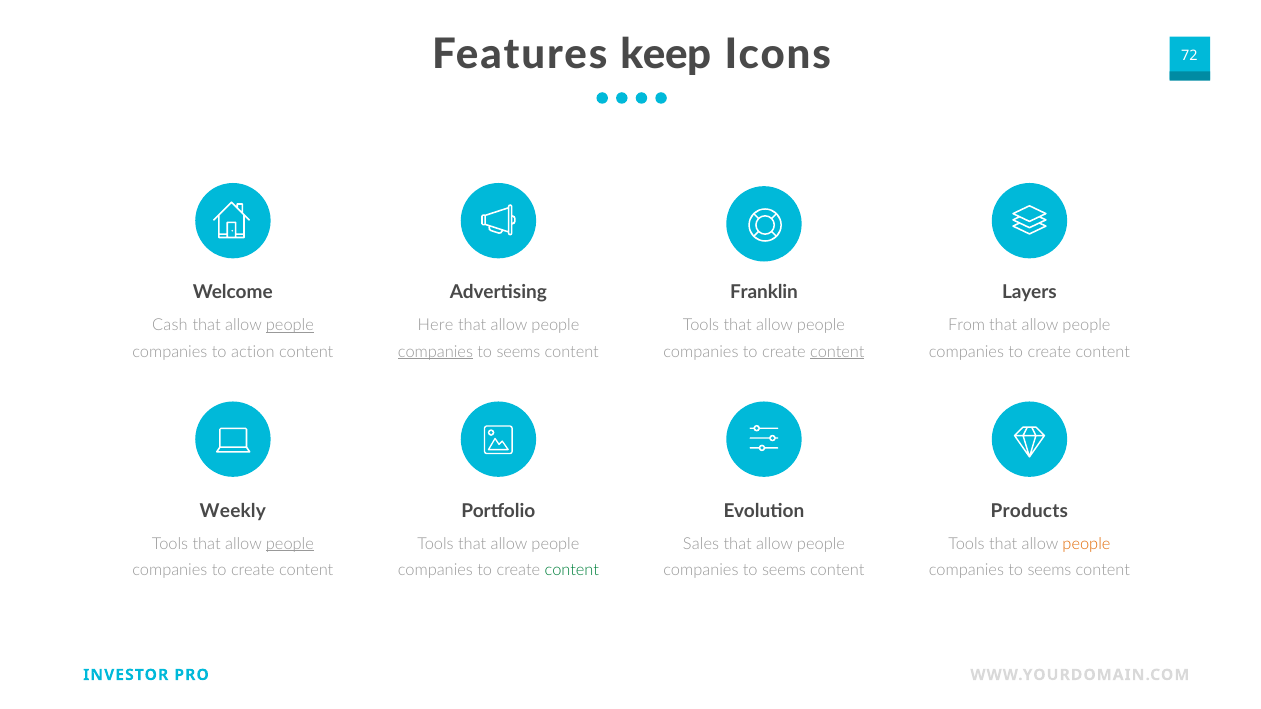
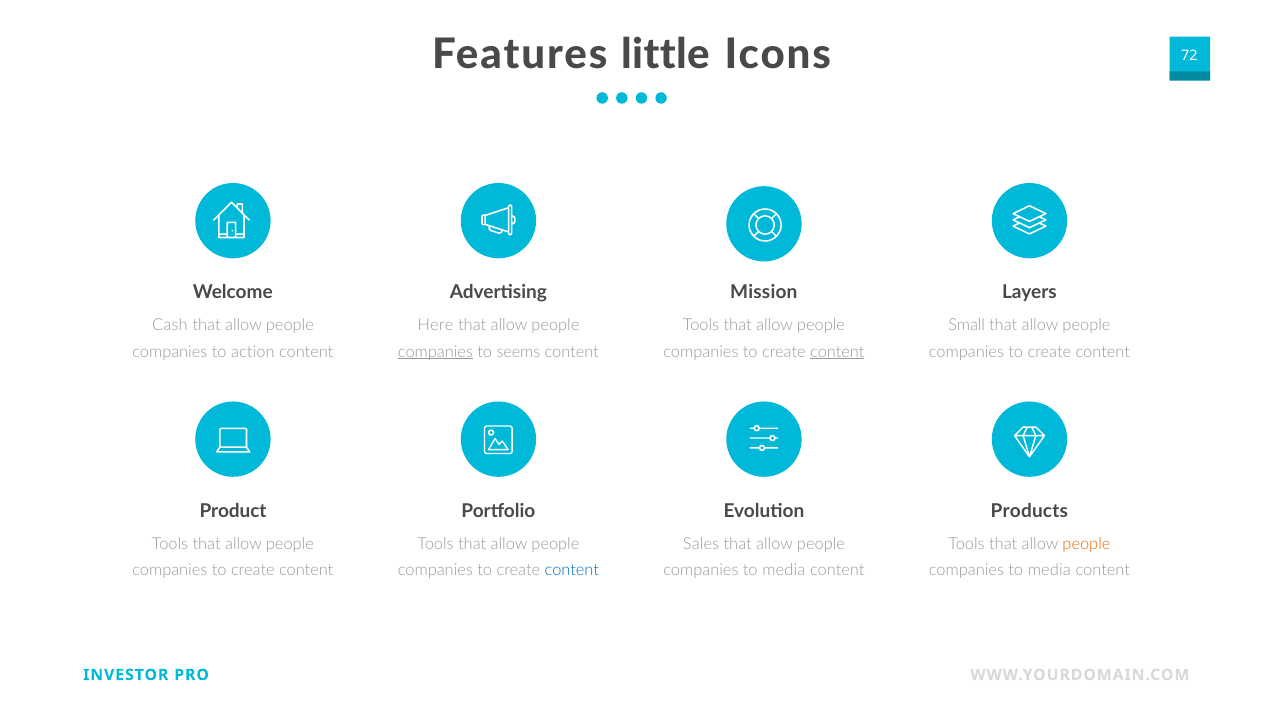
keep: keep -> little (665, 55)
Franklin: Franklin -> Mission (764, 293)
people underline: present -> none (290, 325)
From: From -> Small (967, 325)
Weekly: Weekly -> Product (233, 511)
people underline: present -> none (290, 544)
content colour: green -> blue (572, 571)
seems: seems -> media (784, 571)
seems: seems -> media (1049, 571)
